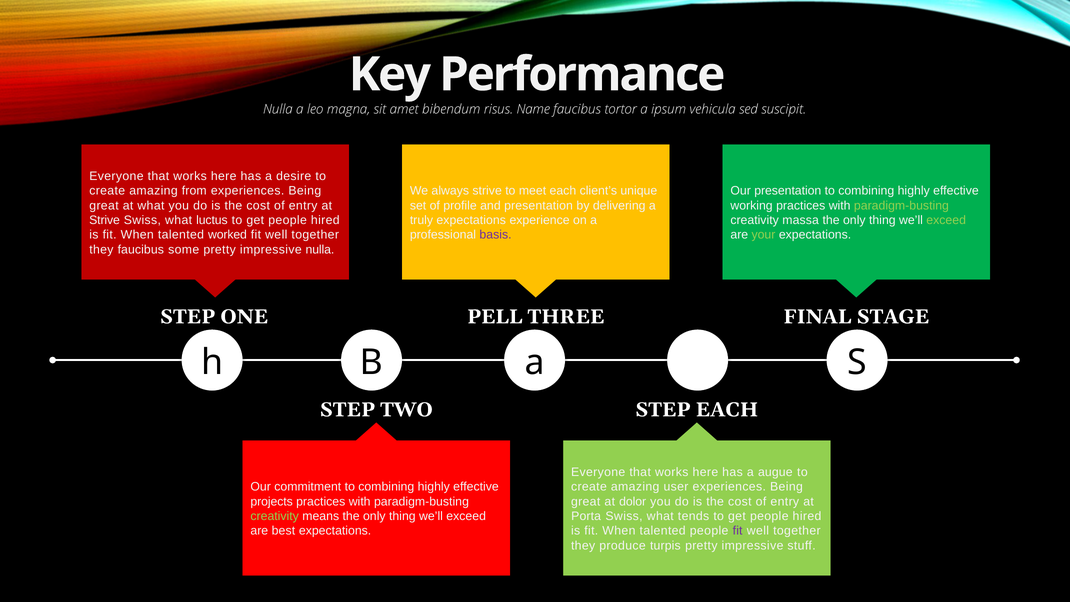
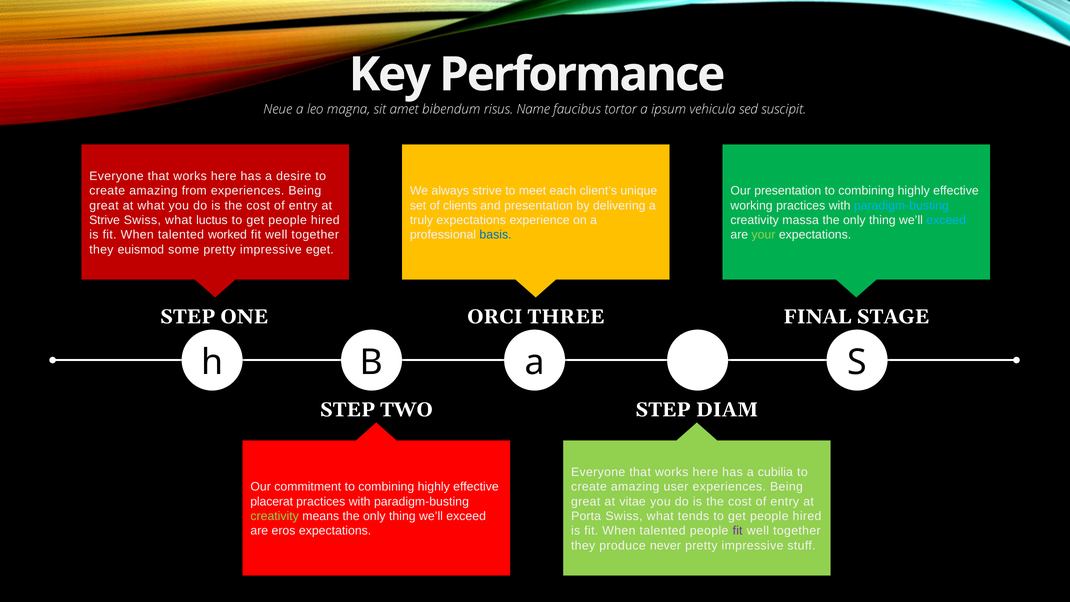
Nulla: Nulla -> Neue (278, 109)
profile: profile -> clients (460, 205)
paradigm-busting colour: light green -> light blue (901, 205)
exceed colour: light green -> light blue (946, 220)
basis colour: purple -> blue (496, 235)
they faucibus: faucibus -> euismod (141, 250)
impressive nulla: nulla -> eget (320, 250)
PELL: PELL -> ORCI (495, 317)
STEP EACH: EACH -> DIAM (727, 410)
augue: augue -> cubilia (775, 472)
projects: projects -> placerat (272, 501)
dolor: dolor -> vitae (633, 501)
best: best -> eros (283, 531)
turpis: turpis -> never (665, 546)
